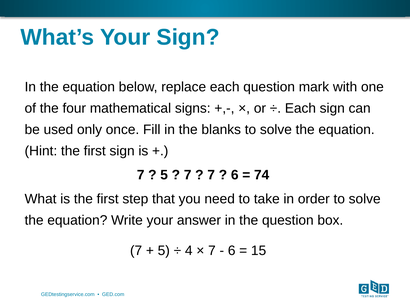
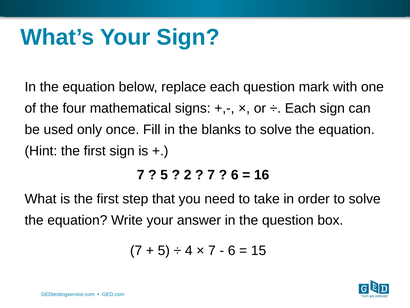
7: 7 -> 2 (188, 175)
74: 74 -> 16 (262, 175)
